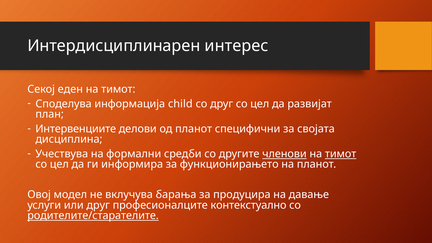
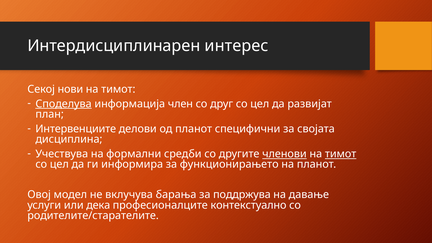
еден: еден -> нови (70, 89)
Споделува underline: none -> present (64, 104)
child: child -> член (180, 104)
продуцира: продуцира -> поддржува (242, 195)
или друг: друг -> дека (98, 205)
родителите/старателите underline: present -> none (93, 216)
